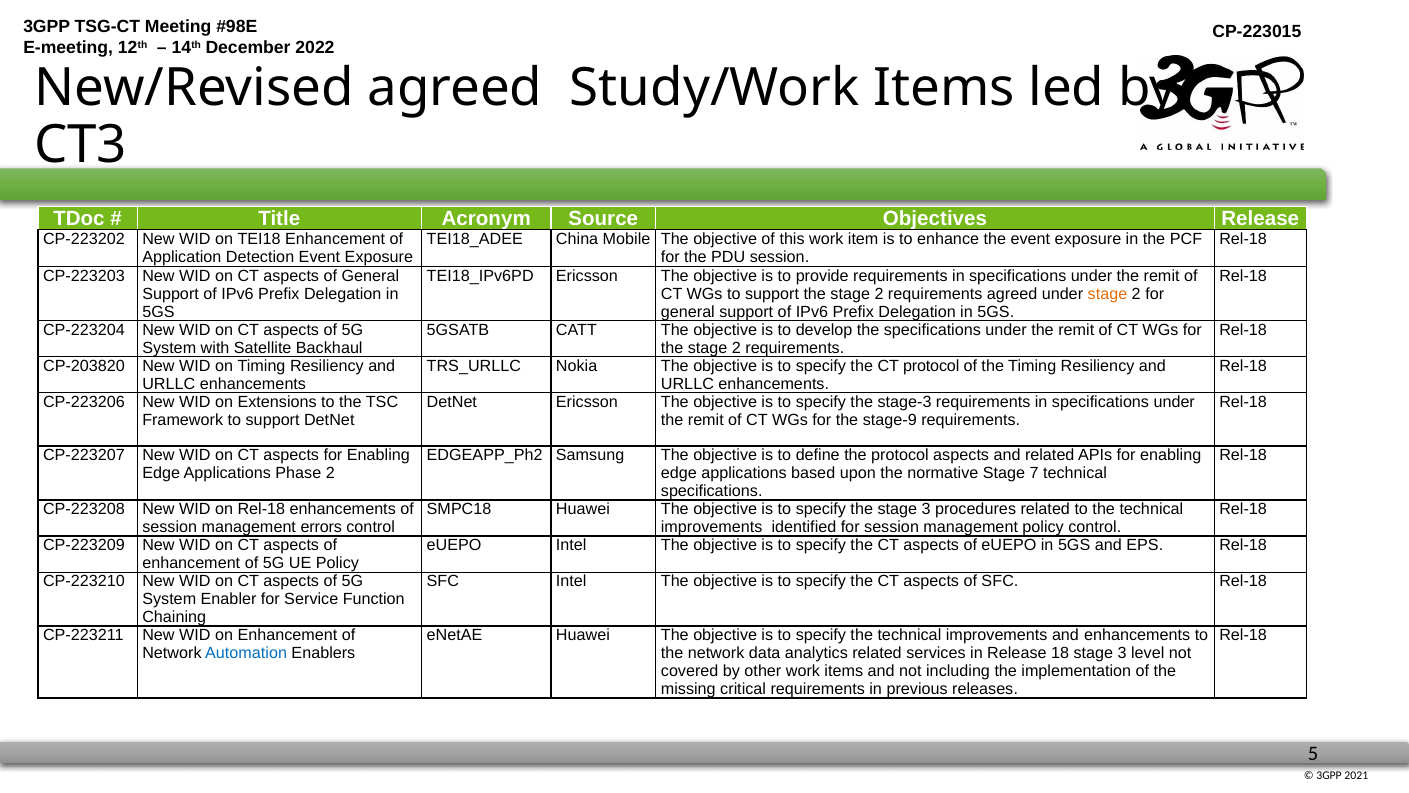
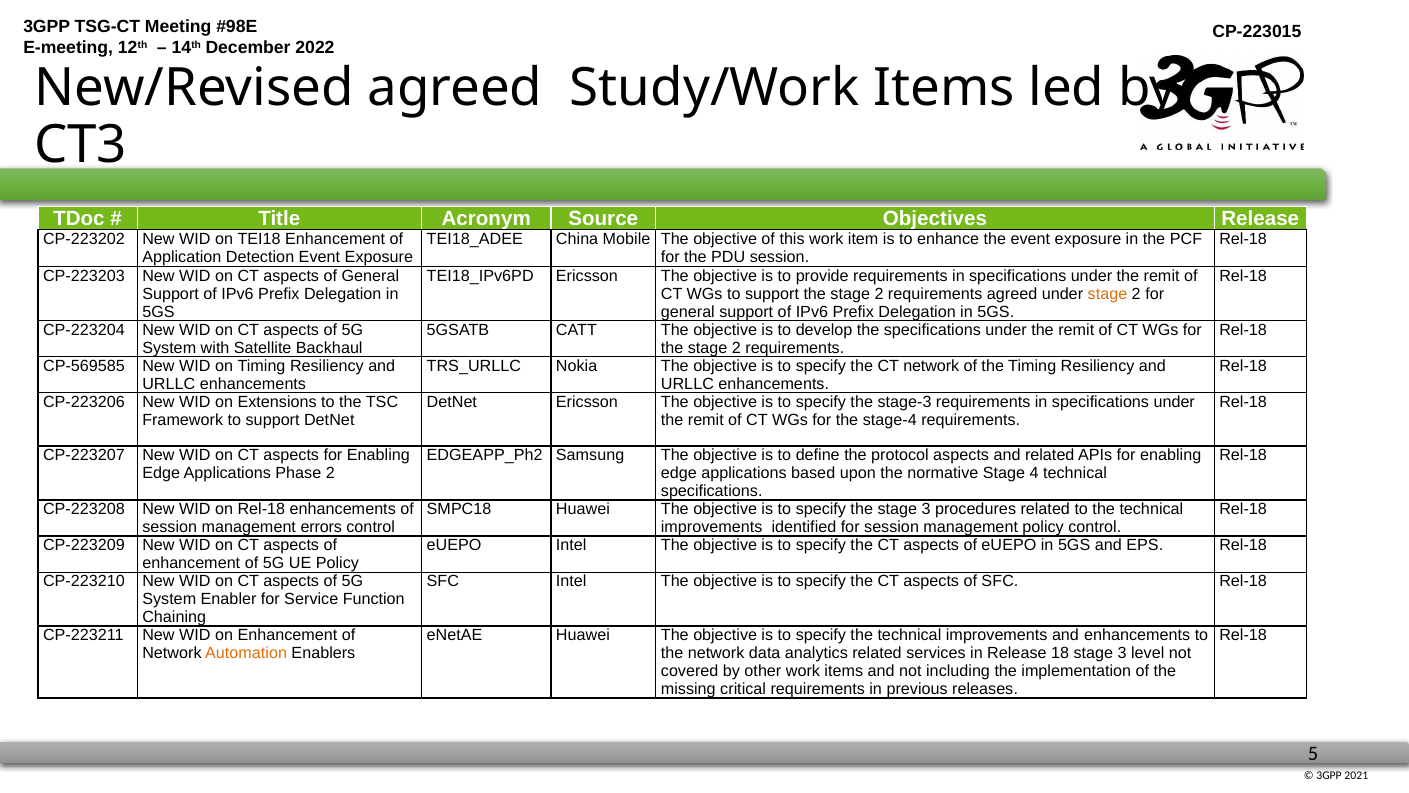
CP-203820: CP-203820 -> CP-569585 (84, 366)
CT protocol: protocol -> network (931, 366)
stage-9: stage-9 -> stage-4 (890, 420)
7: 7 -> 4 (1034, 473)
Automation colour: blue -> orange (246, 653)
